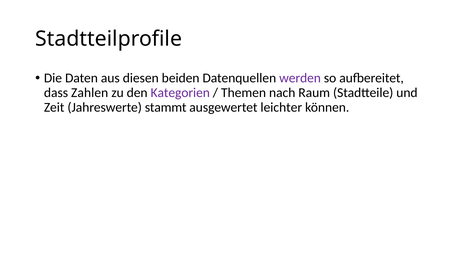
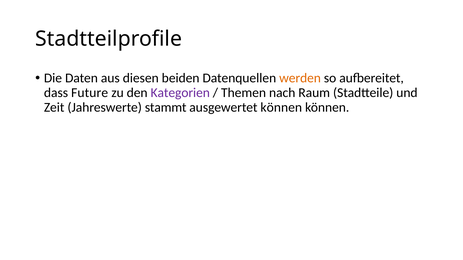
werden colour: purple -> orange (300, 78)
Zahlen: Zahlen -> Future (90, 93)
ausgewertet leichter: leichter -> können (281, 107)
